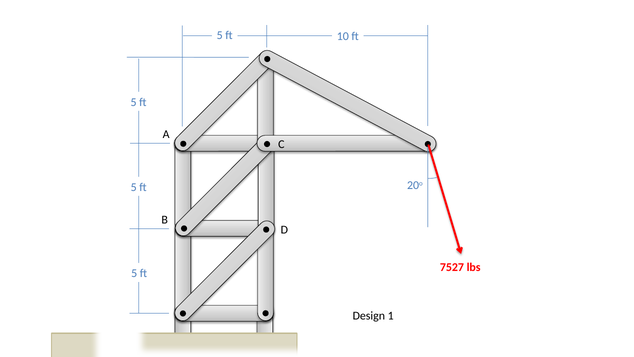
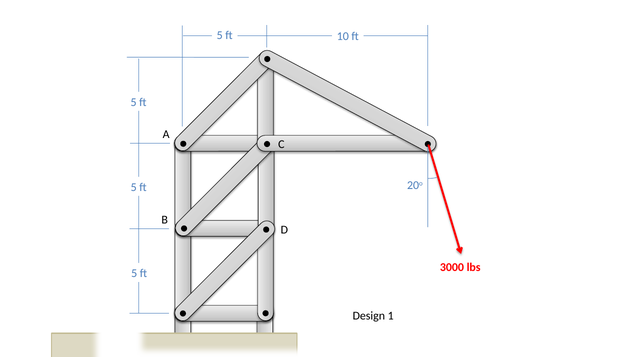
7527: 7527 -> 3000 (452, 267)
